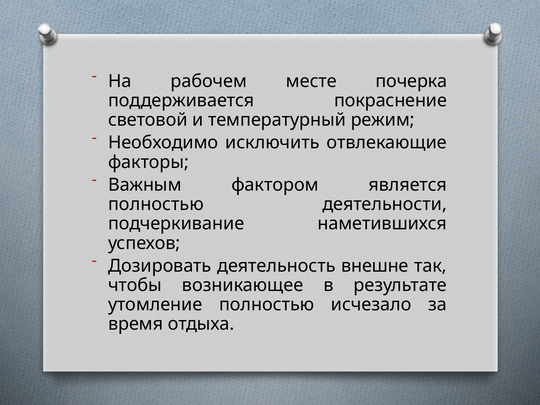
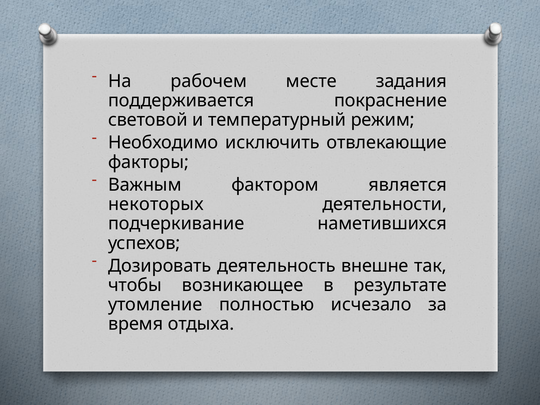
почерка: почерка -> задания (411, 81)
полностью: полностью -> некоторых (156, 204)
